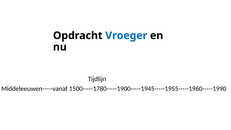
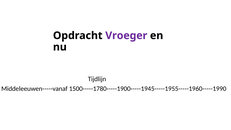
Vroeger colour: blue -> purple (126, 36)
